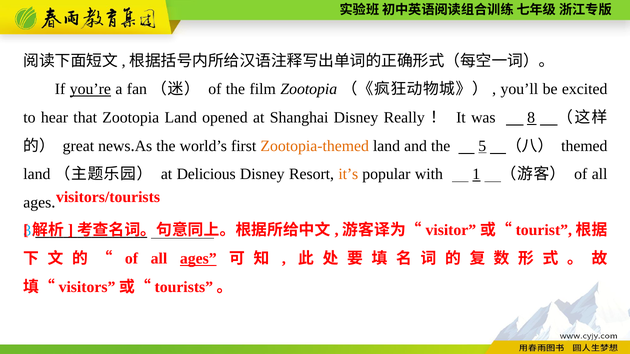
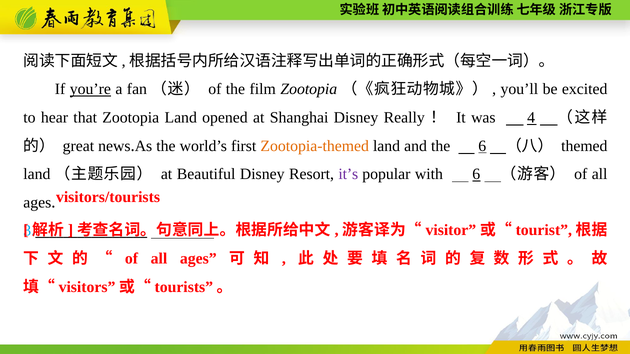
8: 8 -> 4 (531, 118)
the 5: 5 -> 6 (482, 146)
Delicious: Delicious -> Beautiful (206, 174)
it’s colour: orange -> purple (348, 174)
with 1: 1 -> 6 (476, 174)
ages underline: present -> none (198, 259)
